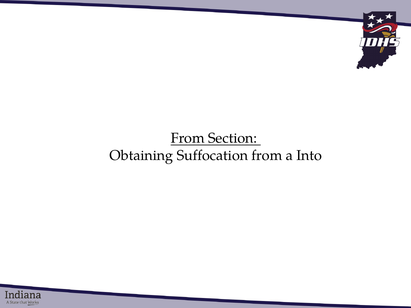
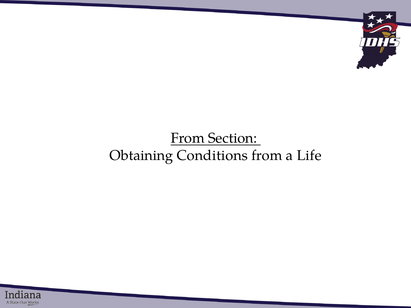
Suffocation: Suffocation -> Conditions (212, 155)
Into: Into -> Life (309, 155)
